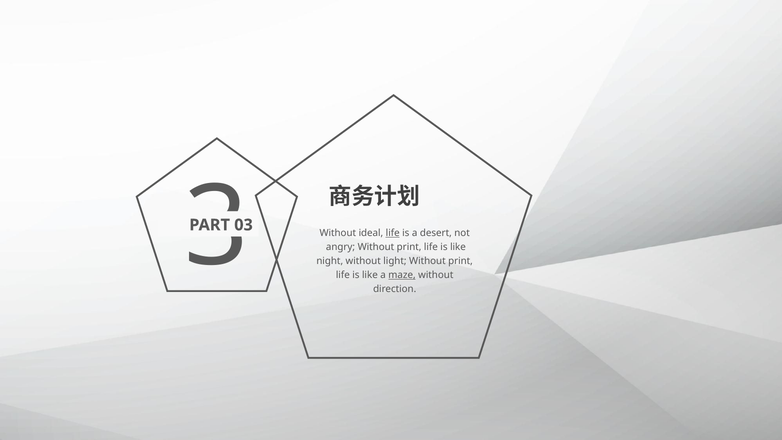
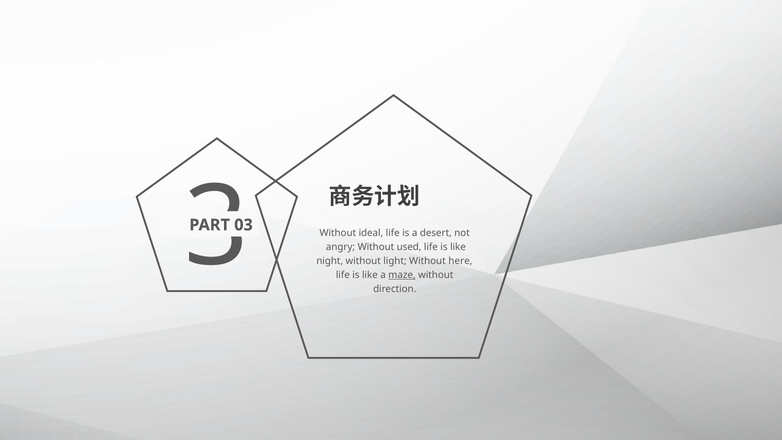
life underline: present -> none (393, 233)
angry Without print: print -> used (409, 247)
light Without print: print -> here (460, 261)
